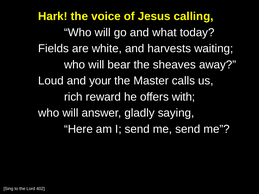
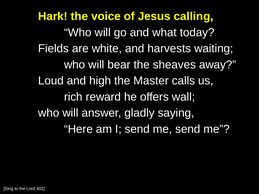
your: your -> high (100, 81)
with: with -> wall (183, 97)
